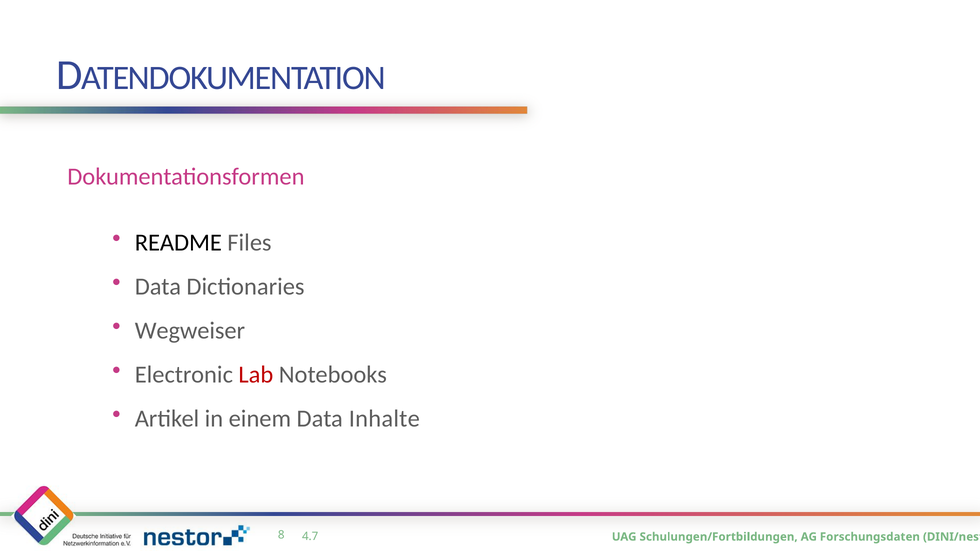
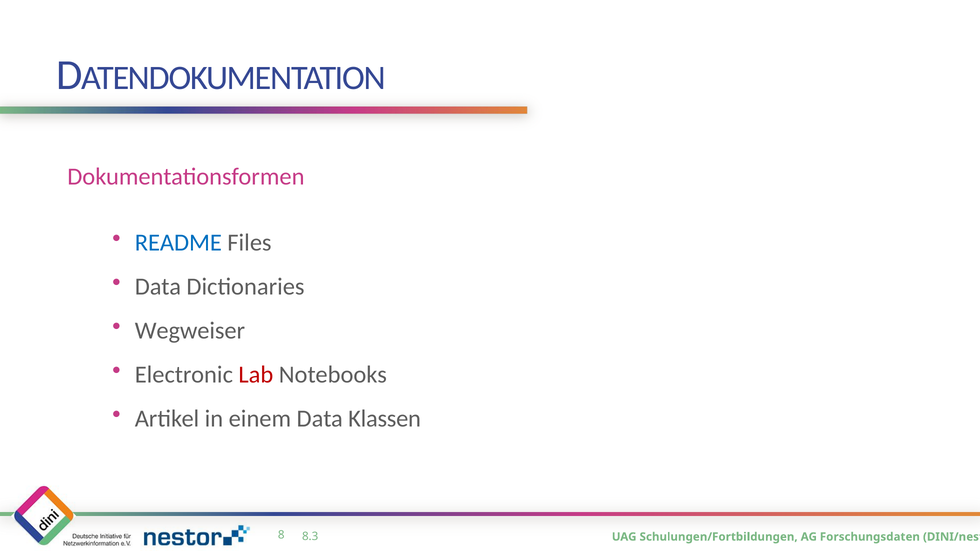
README colour: black -> blue (178, 243)
Inhalte: Inhalte -> Klassen (385, 419)
4.7: 4.7 -> 8.3 (310, 537)
